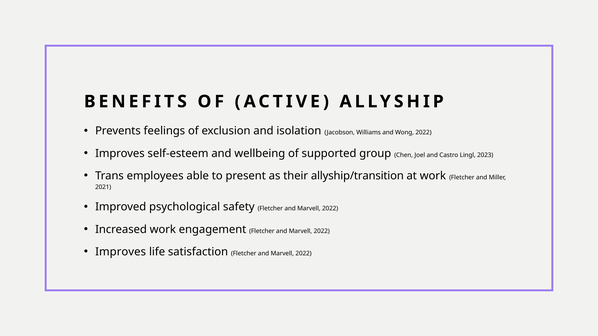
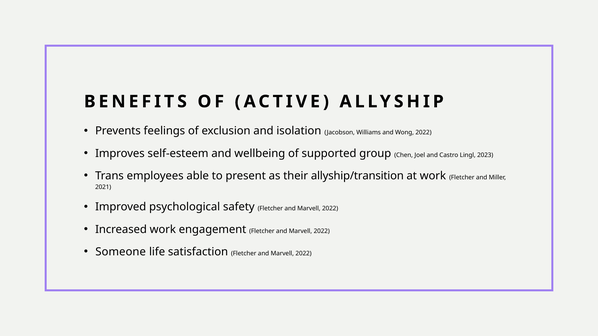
Improves: Improves -> Someone (121, 252)
